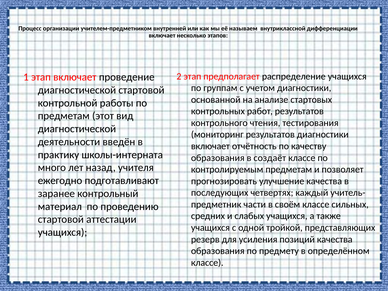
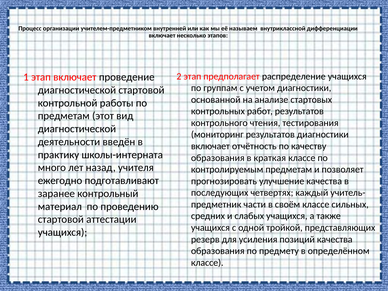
создаёт: создаёт -> краткая (270, 158)
